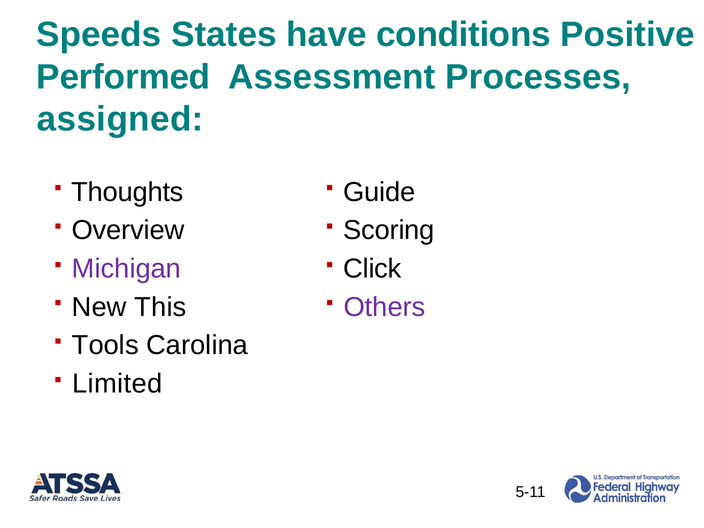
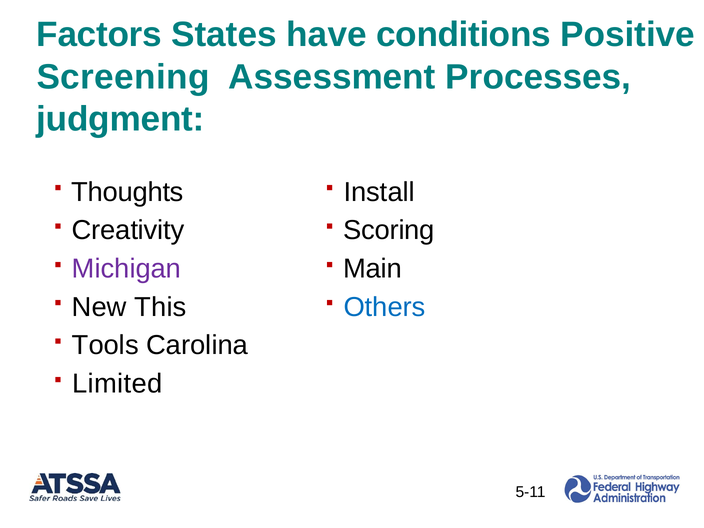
Speeds: Speeds -> Factors (99, 35)
Performed: Performed -> Screening (123, 77)
assigned: assigned -> judgment (120, 119)
Guide: Guide -> Install (379, 192)
Overview: Overview -> Creativity (128, 230)
Click: Click -> Main (372, 269)
Others colour: purple -> blue (385, 307)
